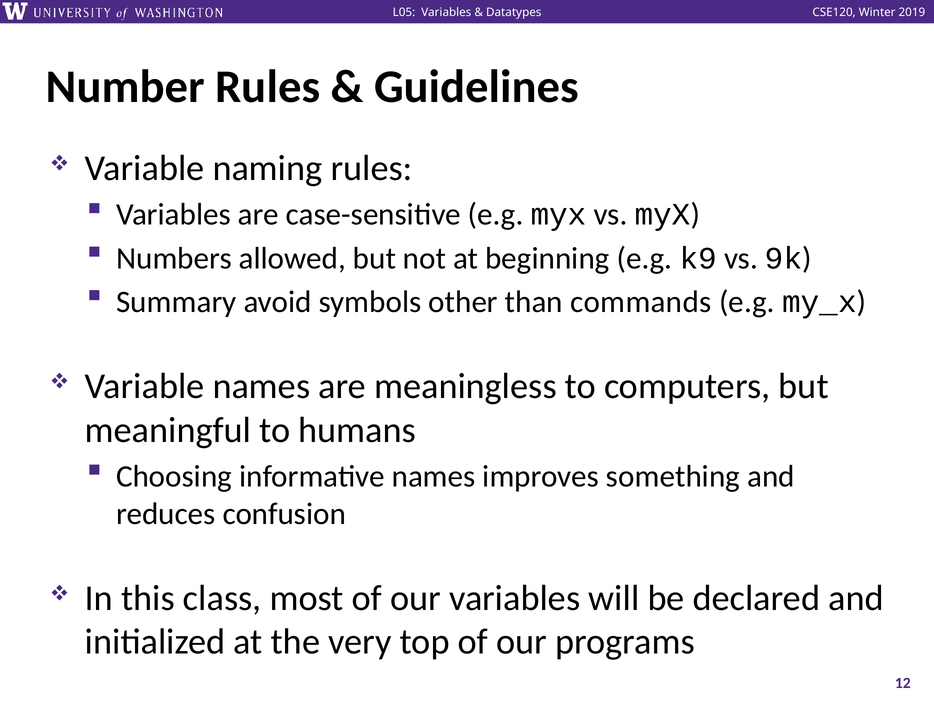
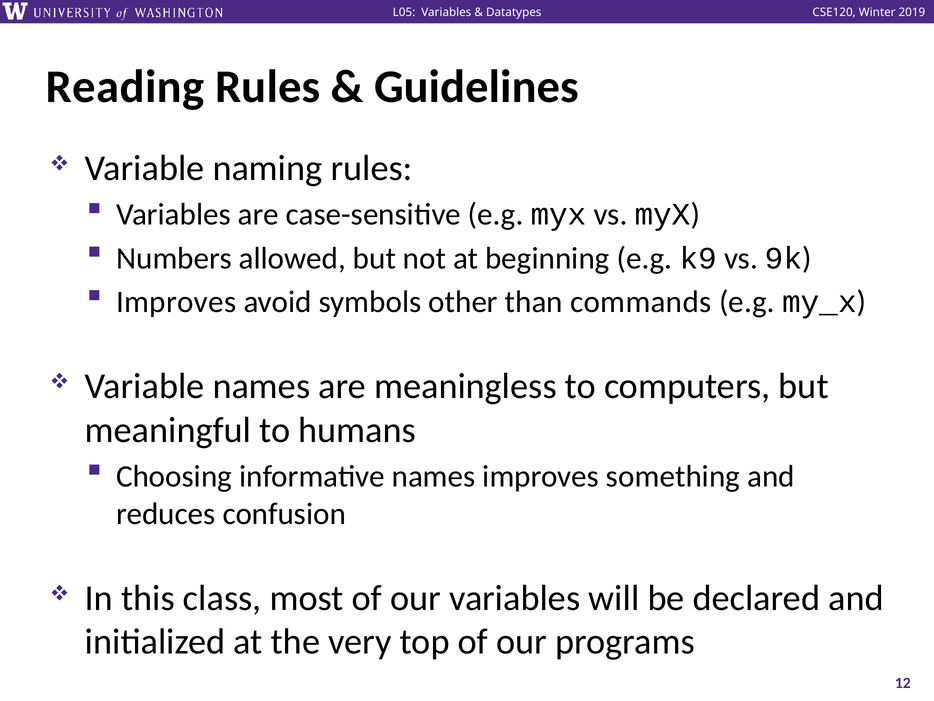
Number: Number -> Reading (125, 87)
Summary: Summary -> Improves (176, 302)
